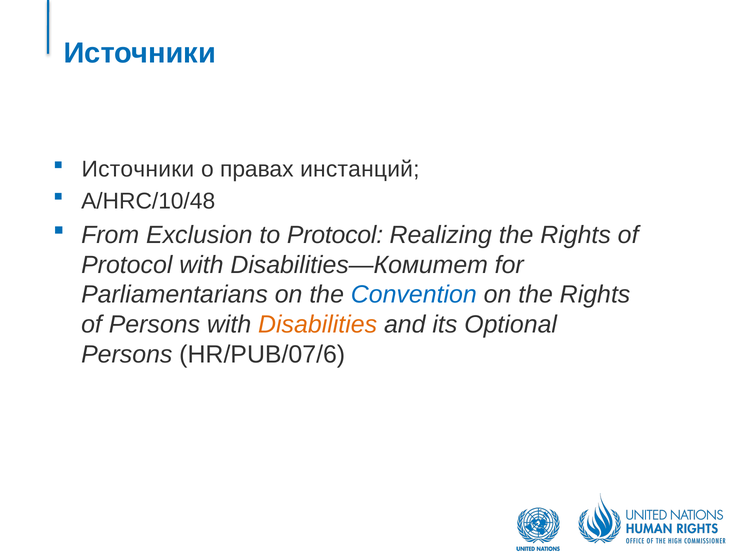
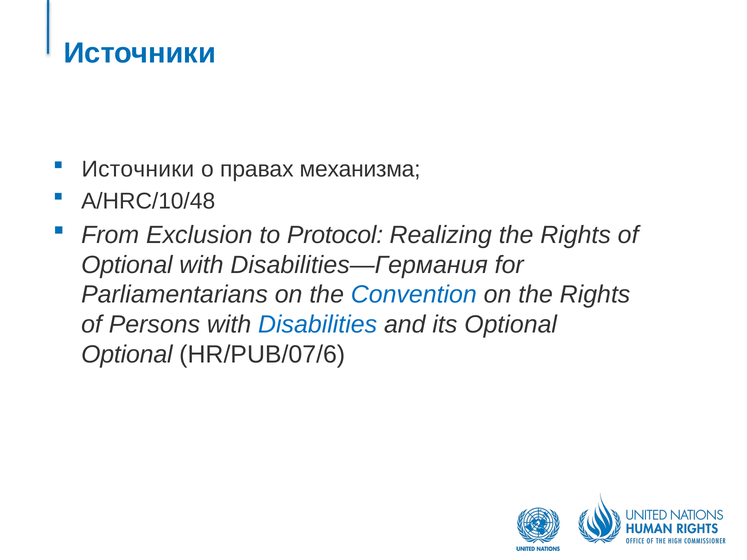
инстанций: инстанций -> механизма (360, 169)
Protocol: Protocol -> Optional (127, 265)
Disabilities—Комитет: Disabilities—Комитет -> Disabilities—Германия (359, 265)
Disabilities colour: orange -> blue (318, 325)
Persons: Persons -> Optional (127, 355)
